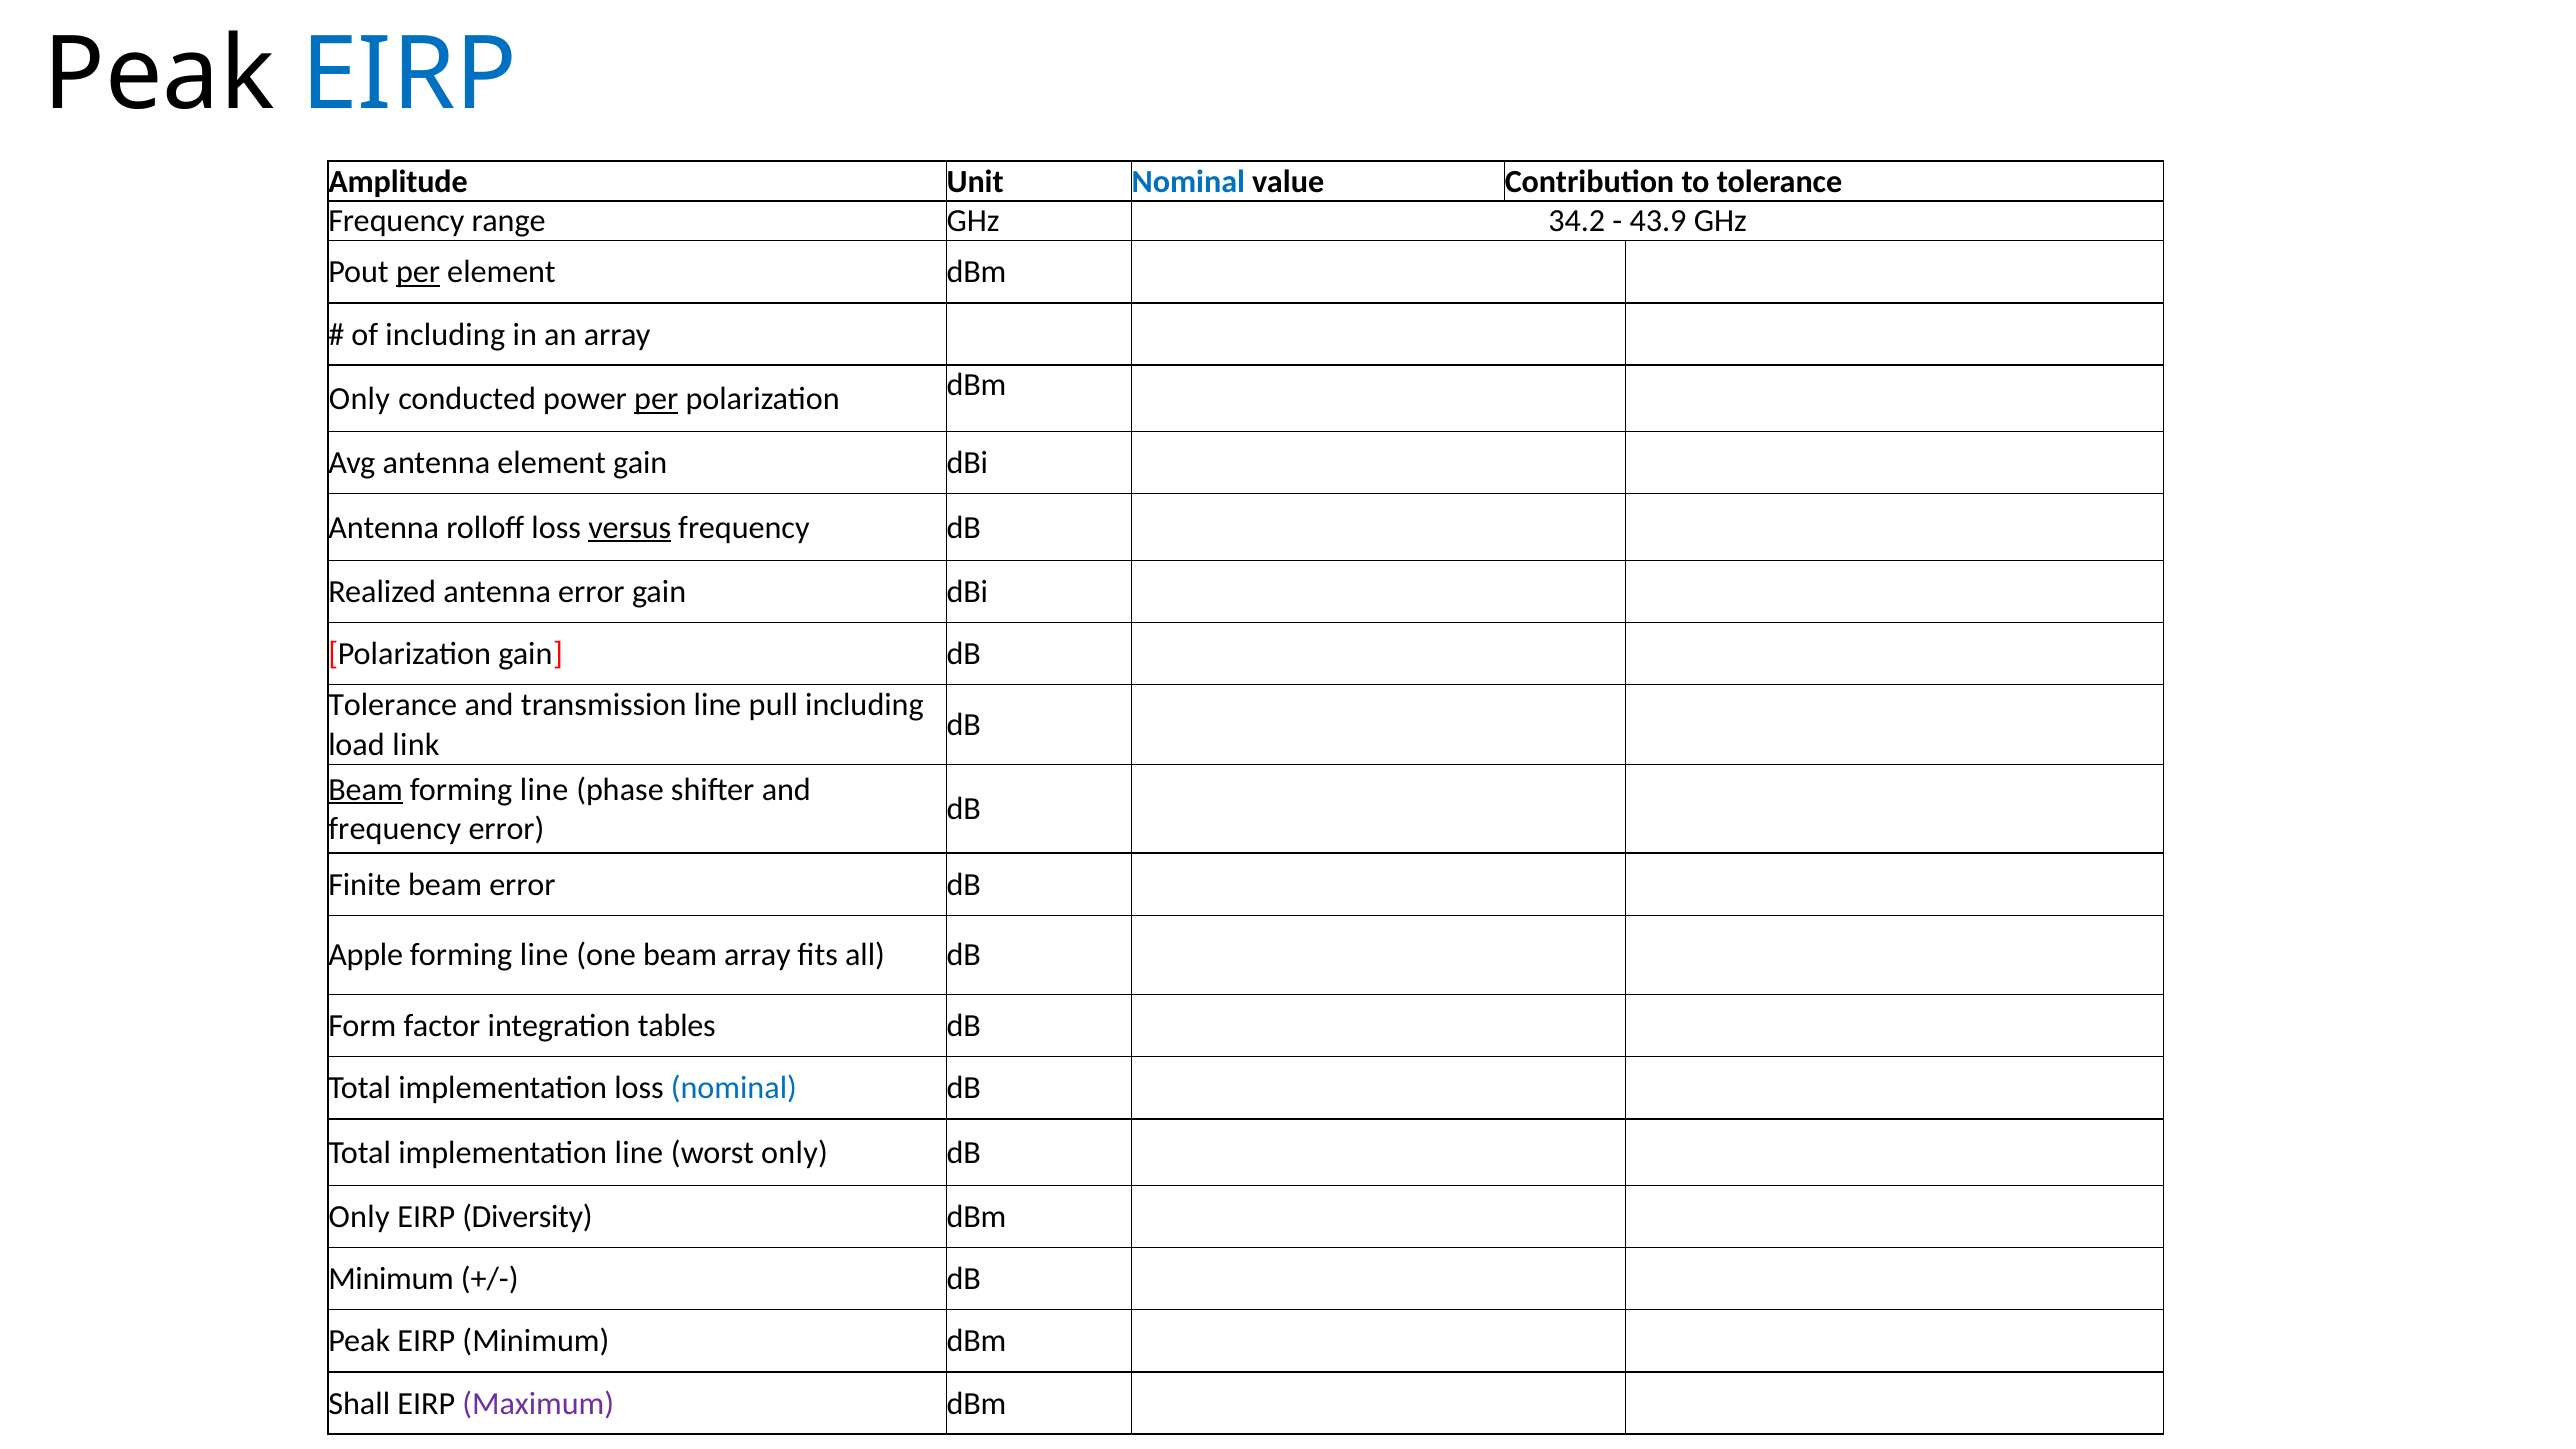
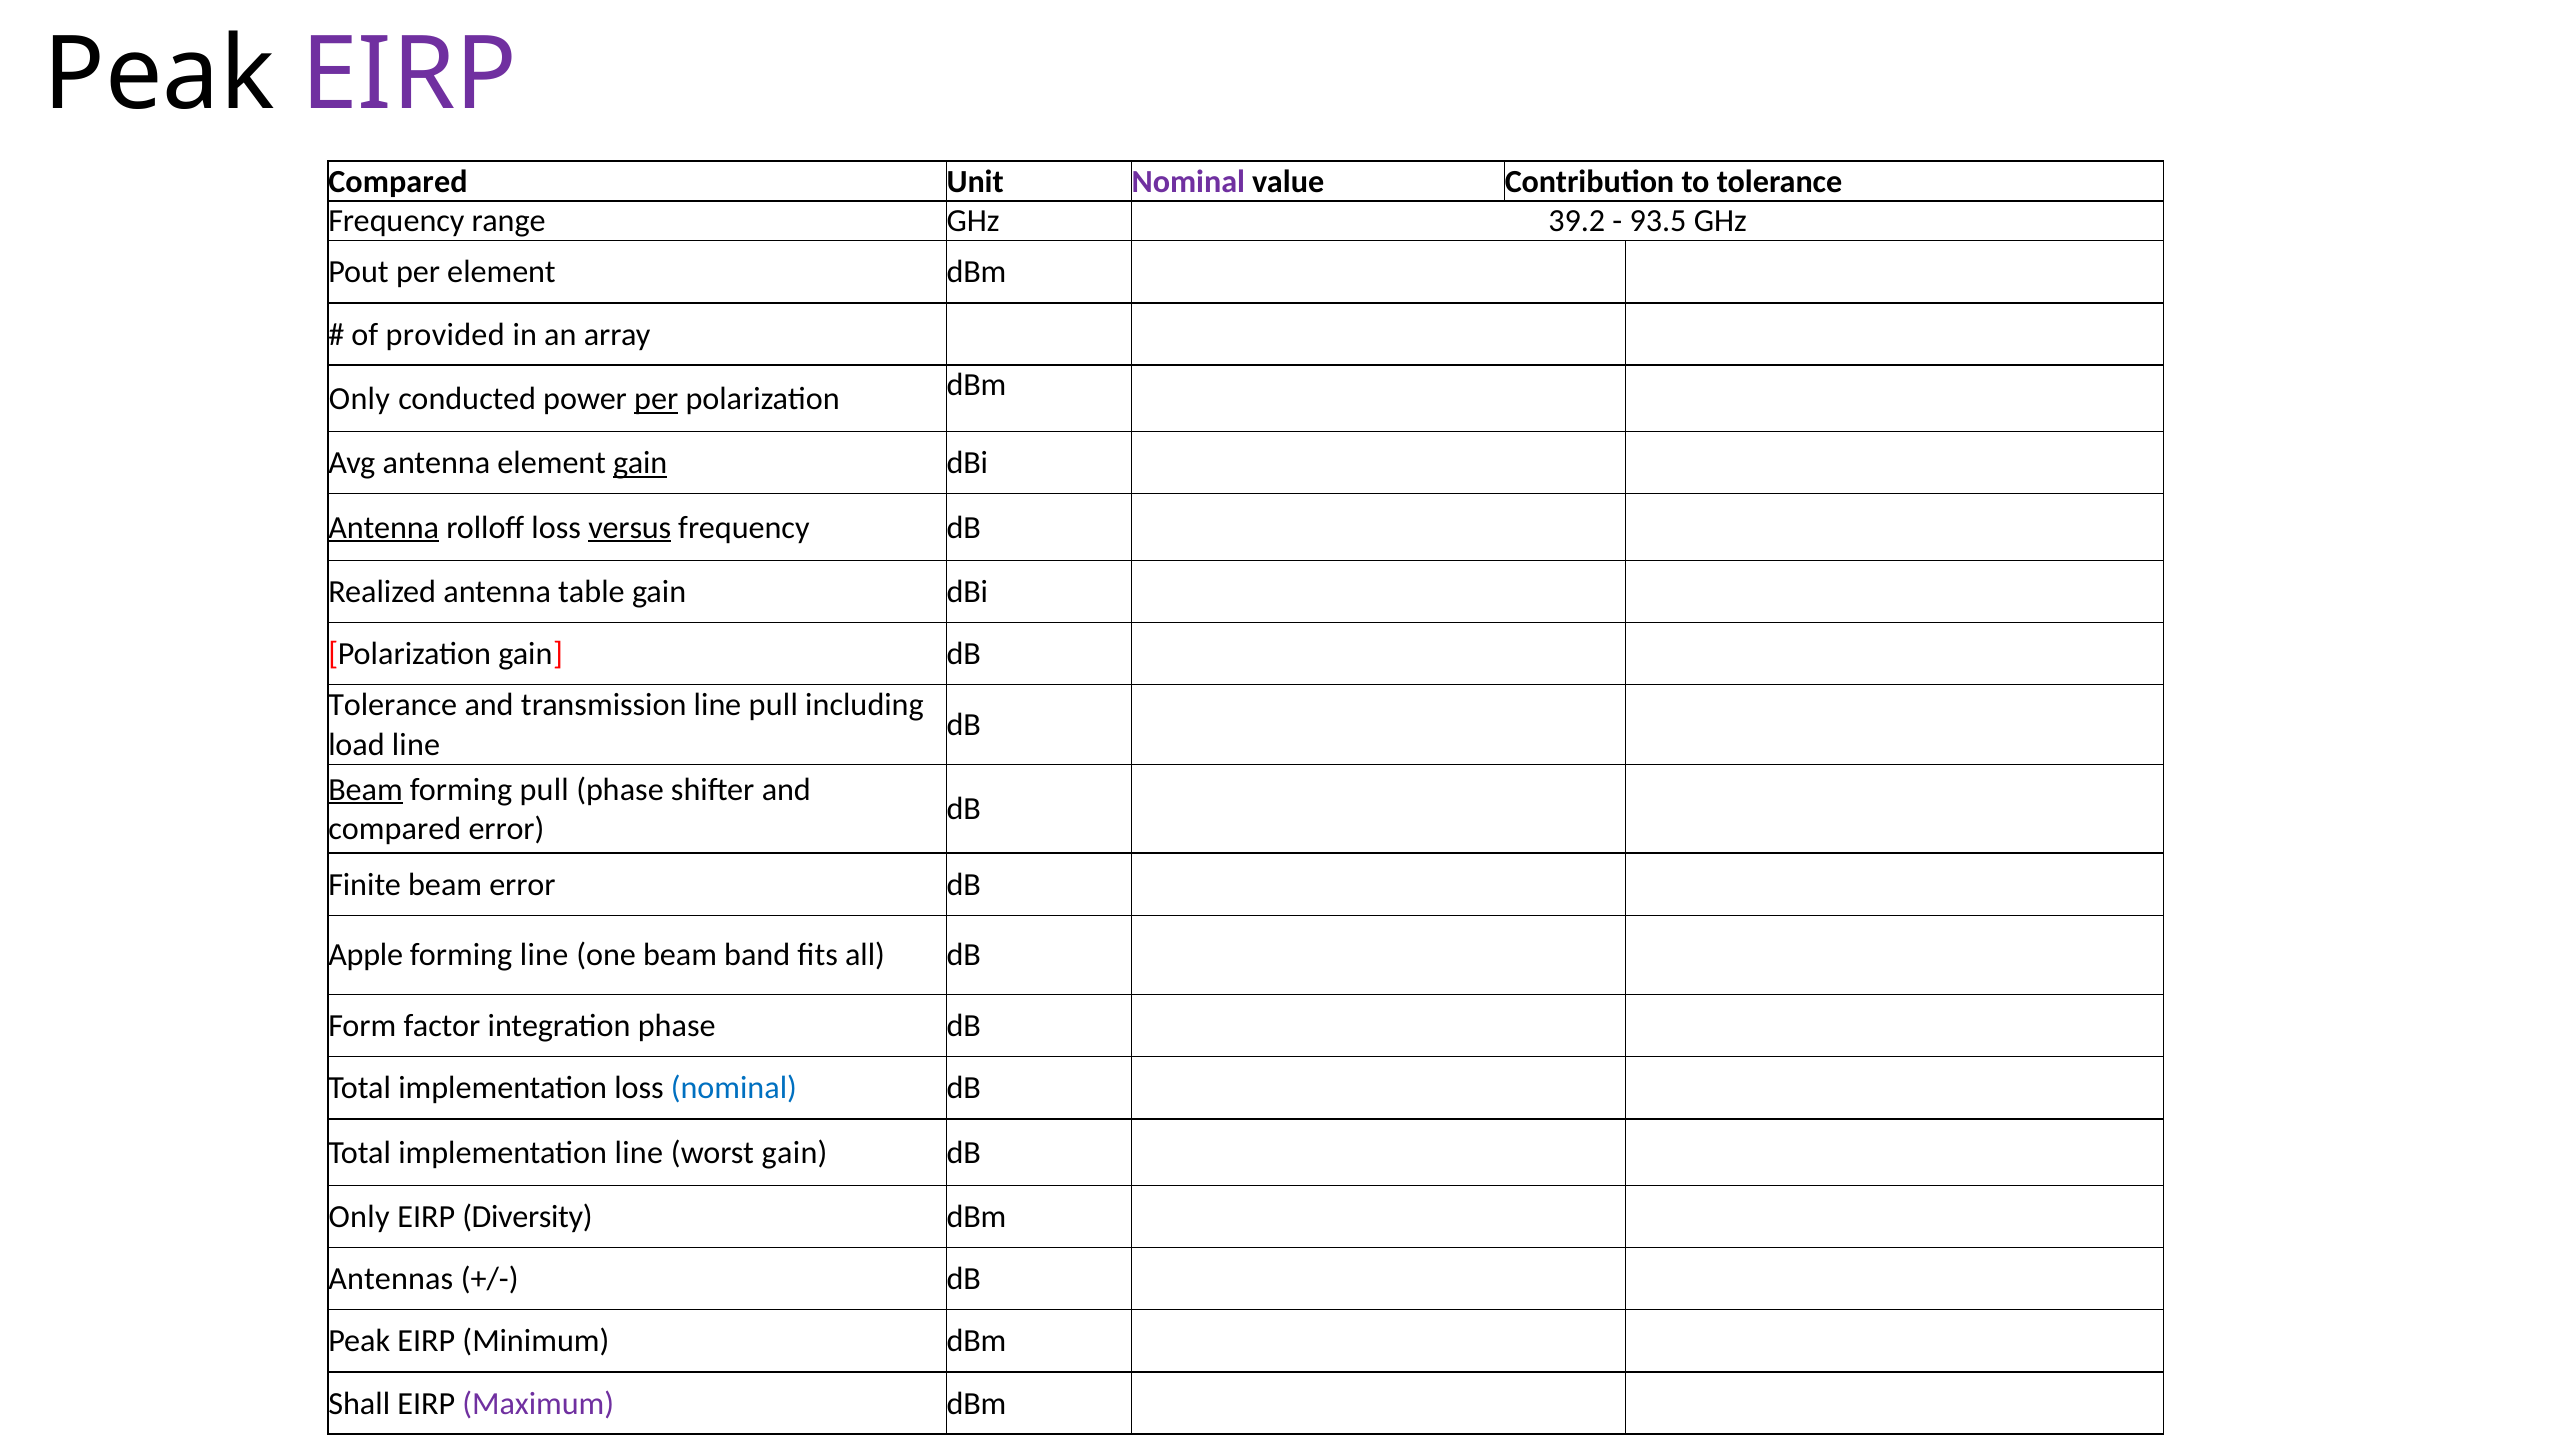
EIRP colour: blue -> purple (409, 74)
Amplitude: Amplitude -> Compared (398, 181)
Nominal colour: blue -> purple (1188, 181)
34.2: 34.2 -> 39.2 (1577, 221)
43.9: 43.9 -> 93.5 (1658, 221)
per underline: present -> none (418, 272)
of including: including -> provided (445, 334)
gain underline: none -> present (640, 463)
Antenna underline: none -> present (384, 528)
antenna error: error -> table (591, 592)
load link: link -> line (416, 744)
line: line -> pull (544, 789)
frequency: frequency -> compared (395, 829)
beam array: array -> band (757, 955)
integration tables: tables -> phase (677, 1026)
worst only: only -> gain (795, 1153)
Minimum: Minimum -> Antennas (391, 1279)
